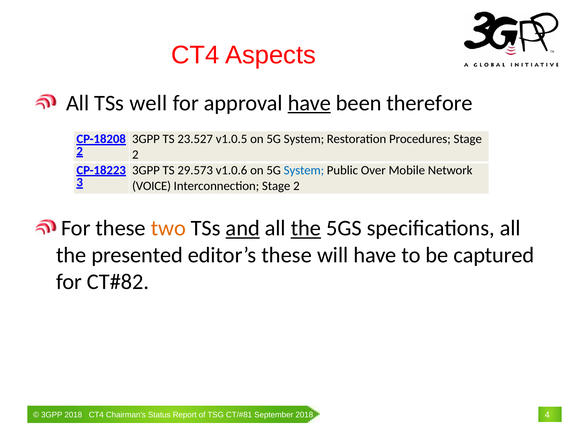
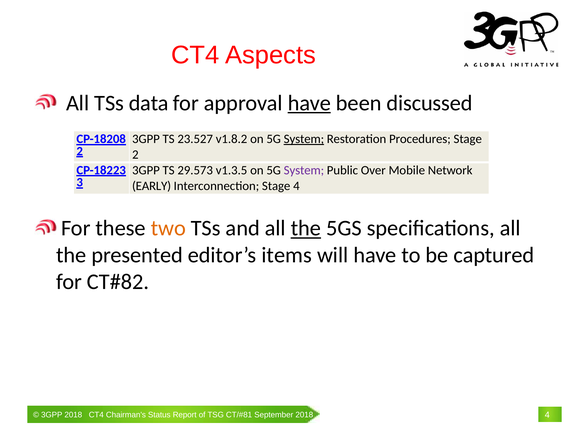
well: well -> data (149, 103)
therefore: therefore -> discussed (430, 103)
v1.0.5: v1.0.5 -> v1.8.2 (232, 139)
System underline: none -> present (304, 139)
v1.0.6: v1.0.6 -> v1.3.5 (232, 170)
System colour: blue -> purple (304, 170)
VOICE: VOICE -> EARLY (152, 186)
Interconnection Stage 2: 2 -> 4 (296, 186)
and underline: present -> none (243, 228)
editor’s these: these -> items (287, 255)
